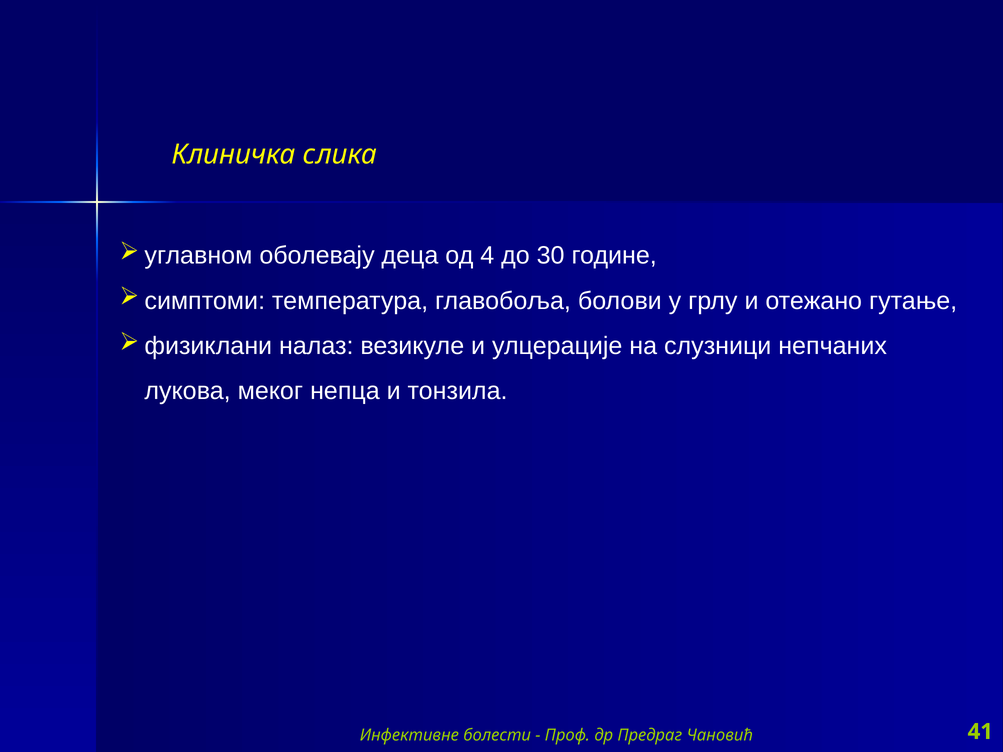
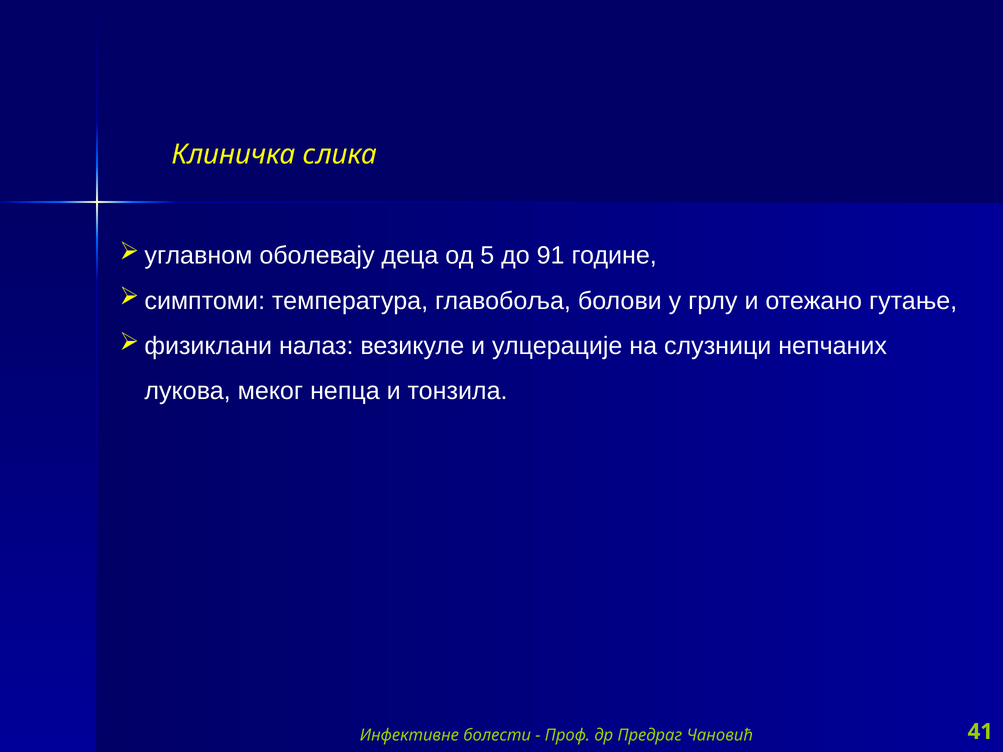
4: 4 -> 5 (487, 256)
30: 30 -> 91 (551, 256)
